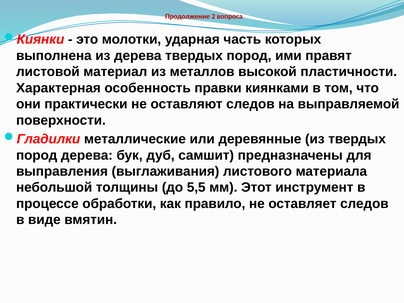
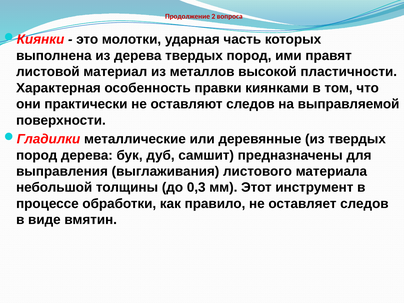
5,5: 5,5 -> 0,3 (196, 188)
